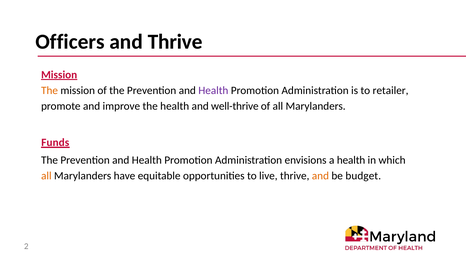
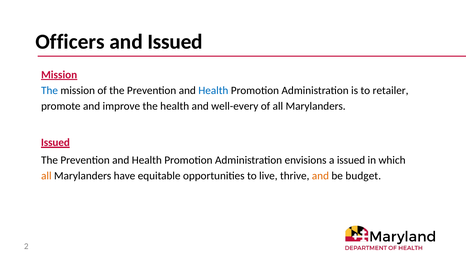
and Thrive: Thrive -> Issued (175, 42)
The colour: orange -> blue (50, 90)
Health colour: purple -> blue (213, 90)
well-thrive: well-thrive -> well-every (235, 106)
Funds: Funds -> Issued (55, 143)
a health: health -> issued (351, 160)
